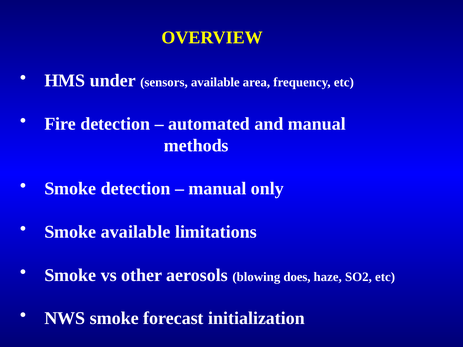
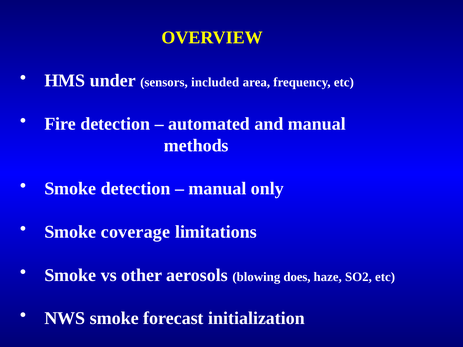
sensors available: available -> included (215, 82)
Smoke available: available -> coverage (136, 232)
